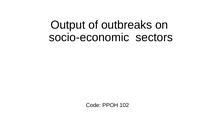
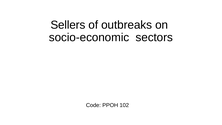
Output: Output -> Sellers (68, 25)
